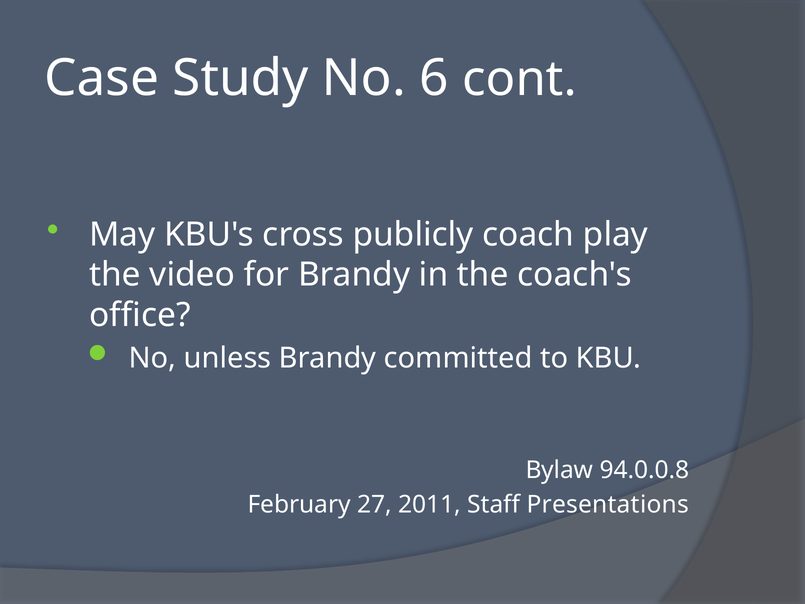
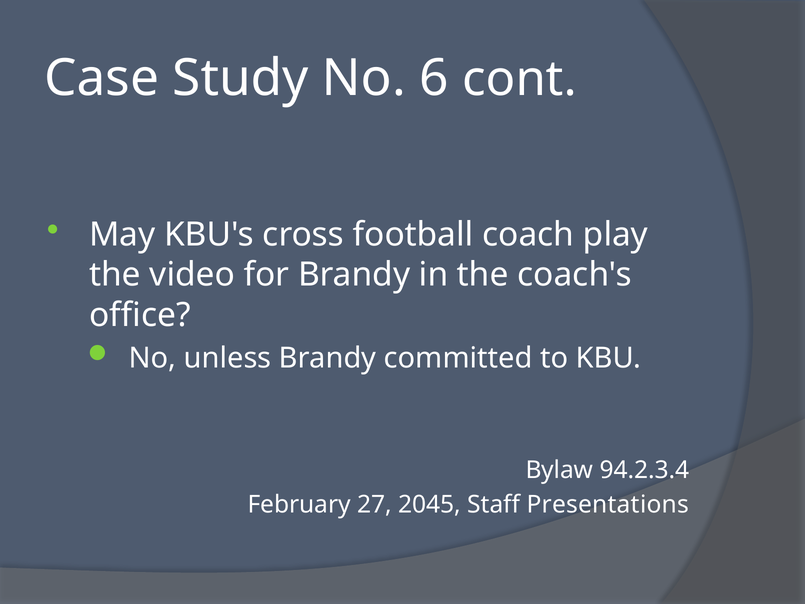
publicly: publicly -> football (413, 234)
94.0.0.8: 94.0.0.8 -> 94.2.3.4 (645, 470)
2011: 2011 -> 2045 (430, 504)
